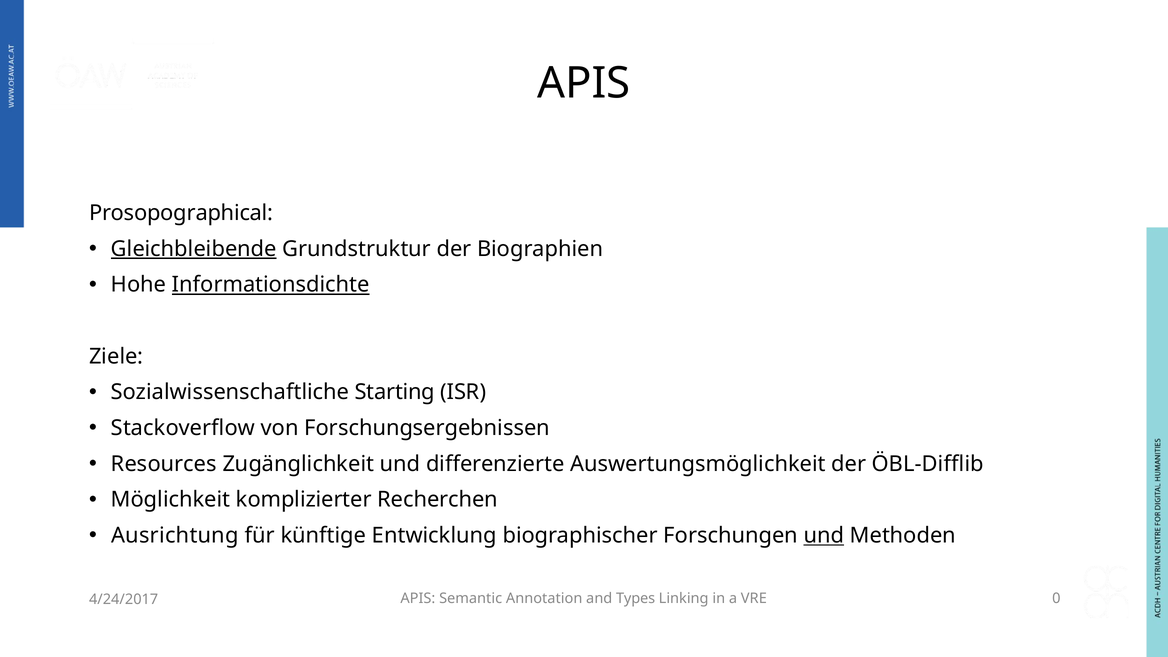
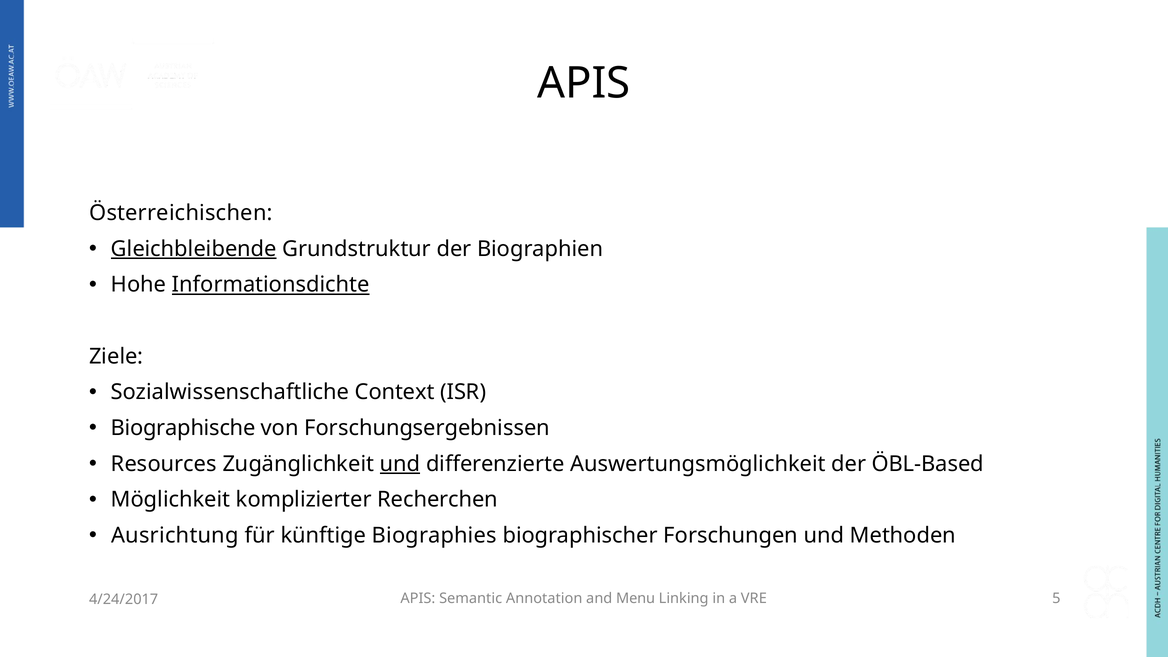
Prosopographical: Prosopographical -> Österreichischen (181, 213)
Starting: Starting -> Context (395, 392)
Stackoverflow: Stackoverflow -> Biographische (183, 428)
und underline: none -> present (400, 464)
ÖBL-Difflib: ÖBL-Difflib -> ÖBL-Based (928, 464)
Entwicklung: Entwicklung -> Biographies (434, 536)
und underline: present -> none (824, 536)
Types: Types -> Menu (636, 598)
0: 0 -> 5 (1056, 598)
